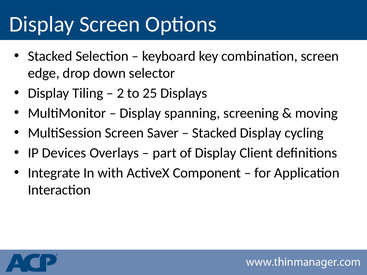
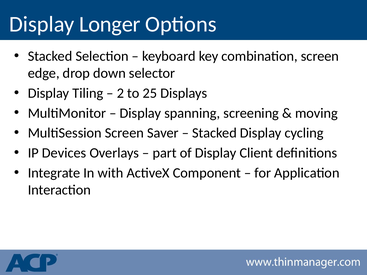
Display Screen: Screen -> Longer (110, 24)
